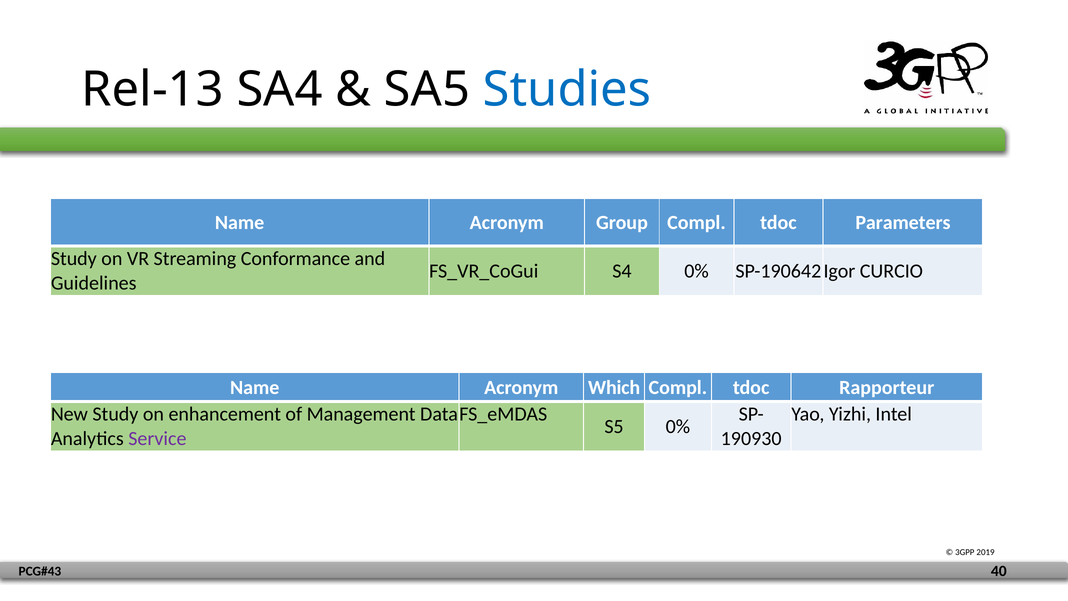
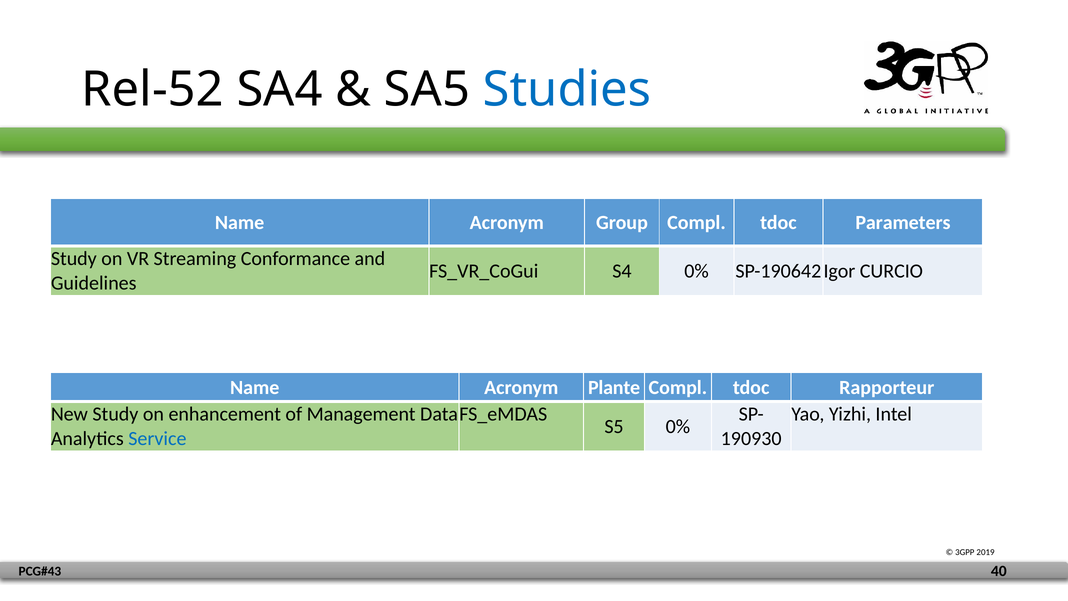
Rel-13: Rel-13 -> Rel-52 (153, 90)
Which: Which -> Plante (614, 387)
Service colour: purple -> blue (157, 439)
